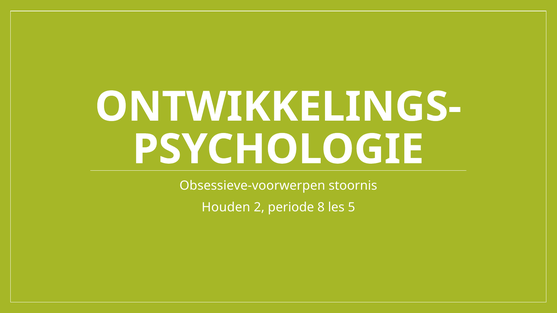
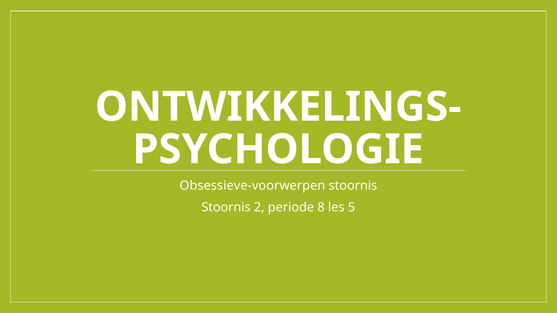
Houden: Houden -> Stoornis (226, 208)
